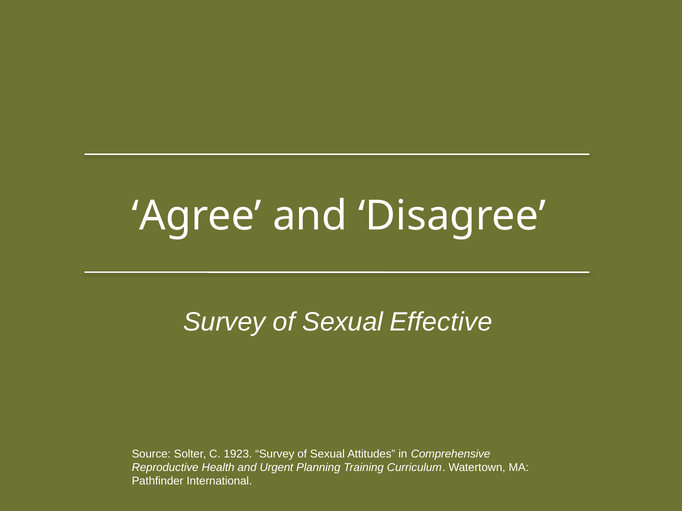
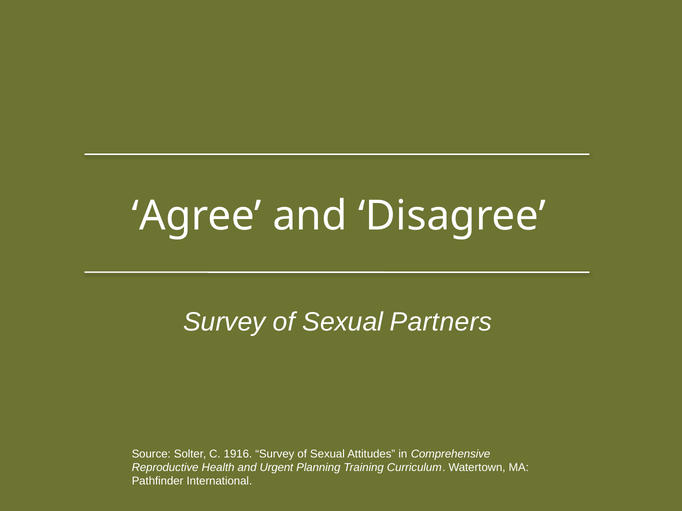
Effective: Effective -> Partners (441, 322)
1923: 1923 -> 1916 (238, 454)
